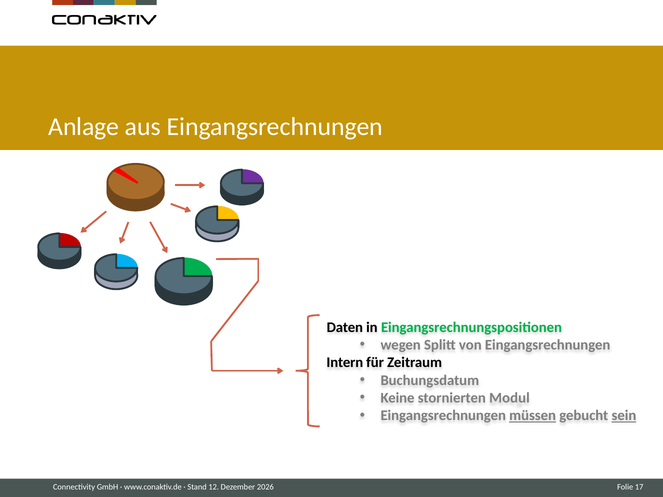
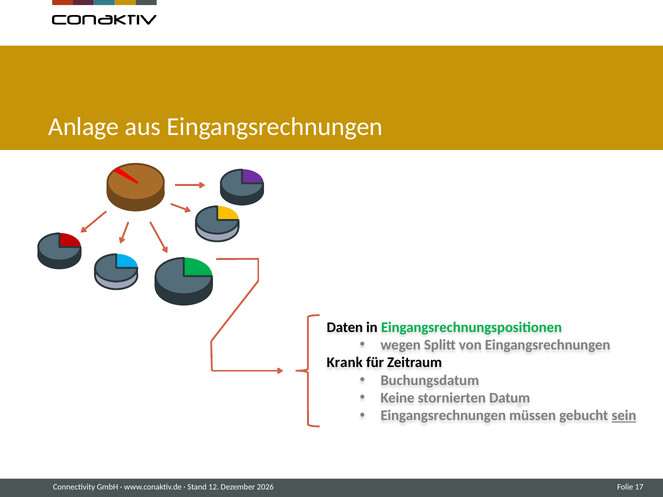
Intern: Intern -> Krank (345, 363)
Modul: Modul -> Datum (510, 398)
müssen underline: present -> none (533, 416)
